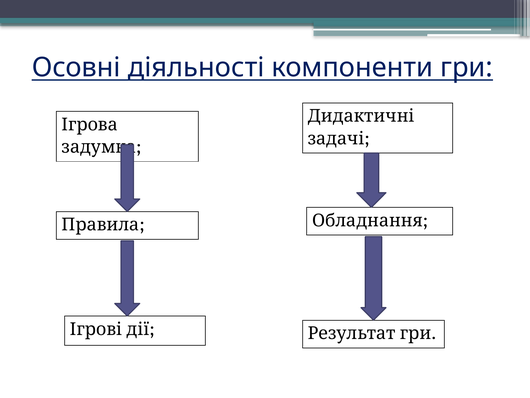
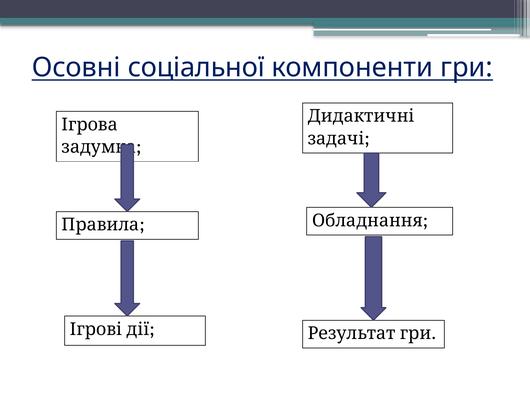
діяльності: діяльності -> соціальної (196, 67)
